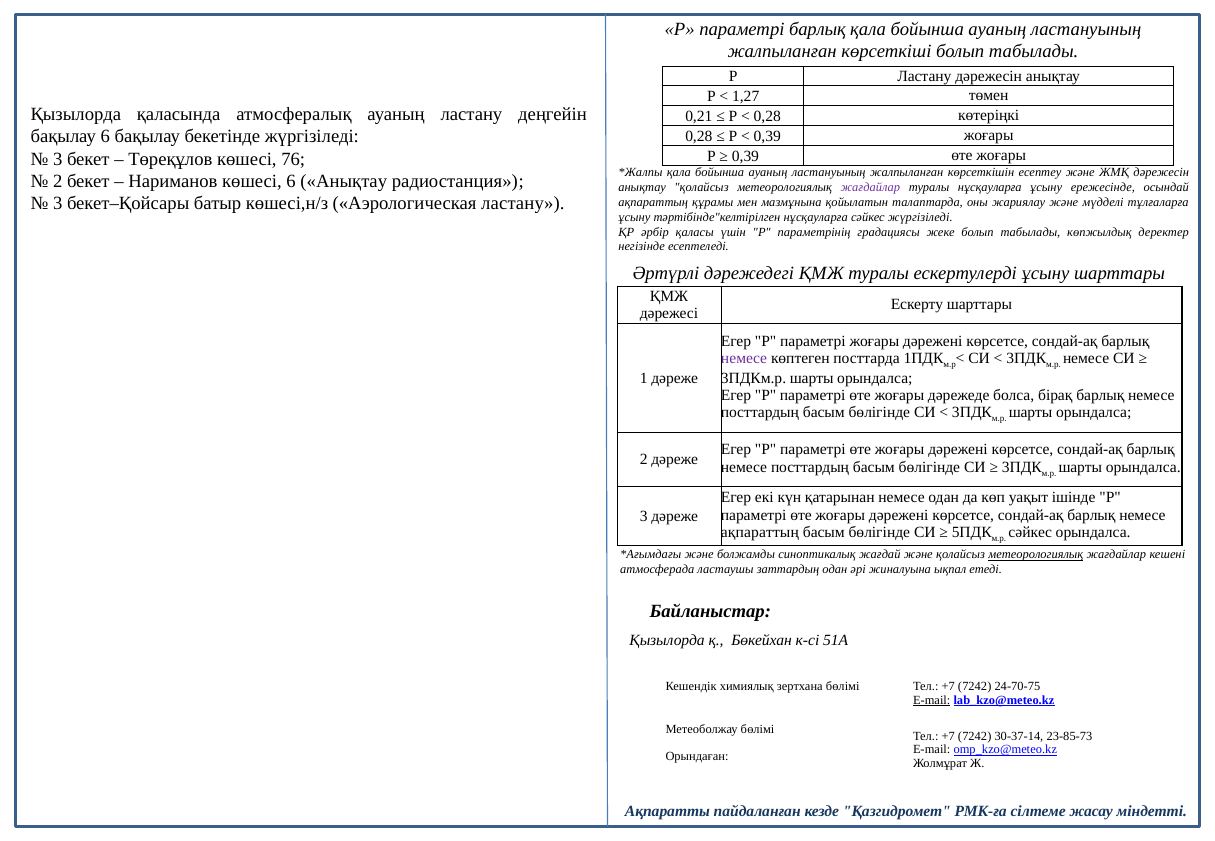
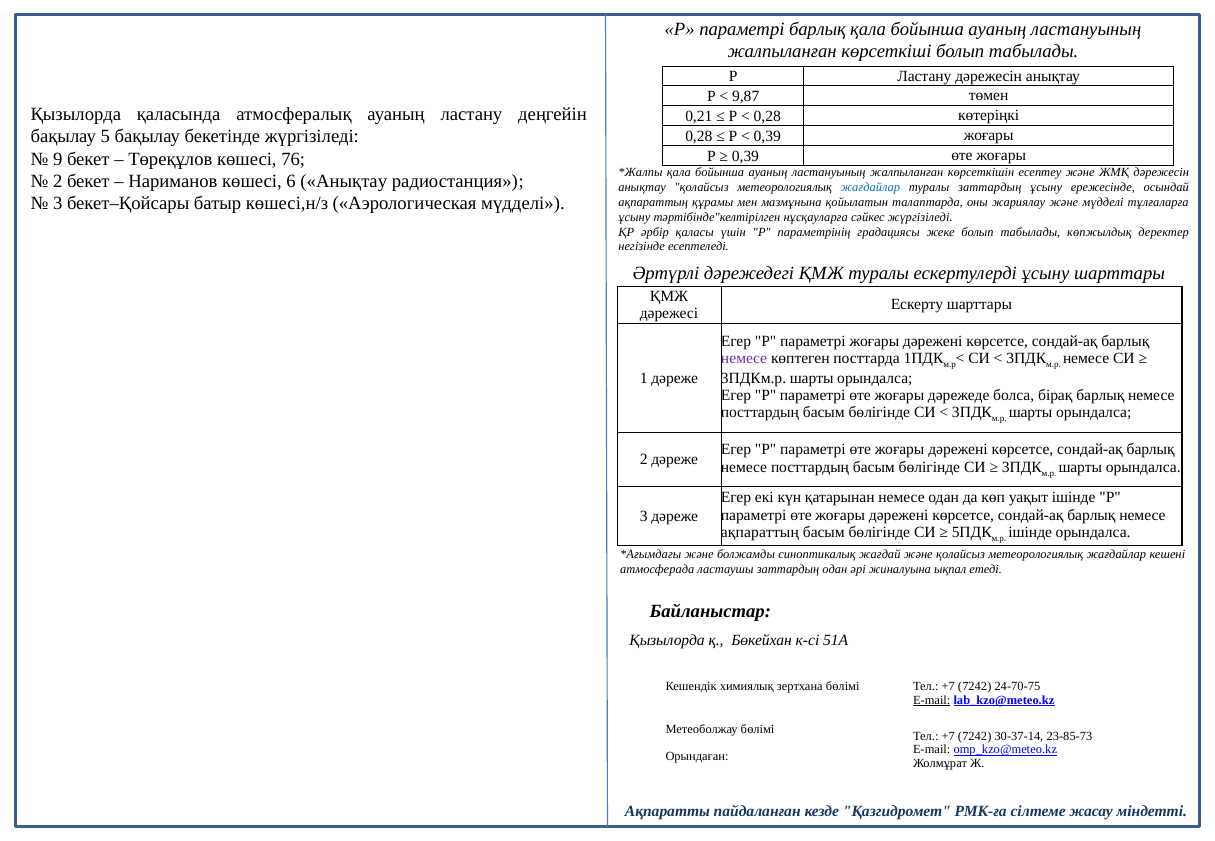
1,27: 1,27 -> 9,87 (746, 96)
бақылау 6: 6 -> 5 (105, 137)
3: 3 -> 9 (58, 159)
жағдайлар colour: purple -> blue (870, 187)
туралы нұсқауларға: нұсқауларға -> заттардың (990, 187)
Аэрологическая ластану: ластану -> мүдделі (523, 204)
сәйкес: сәйкес -> ішінде (1030, 532)
метеорологиялық underline: present -> none (1036, 555)
